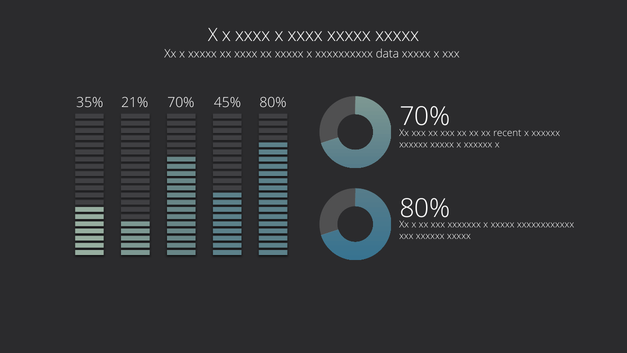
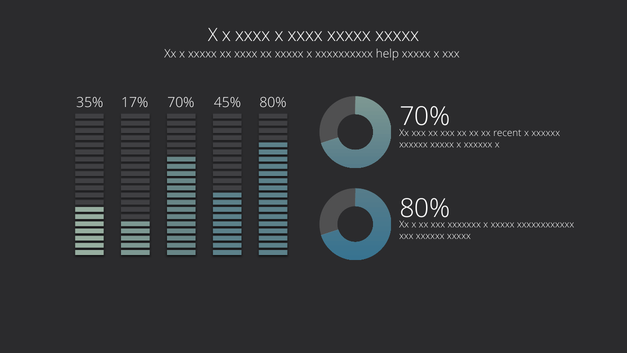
data: data -> help (387, 54)
21%: 21% -> 17% (135, 103)
